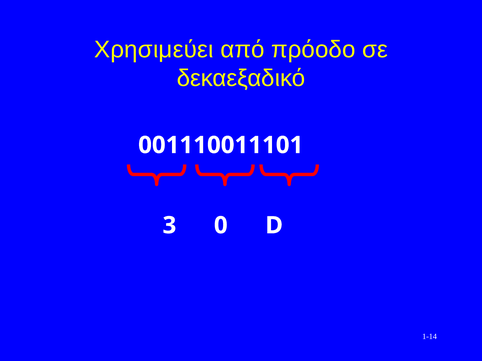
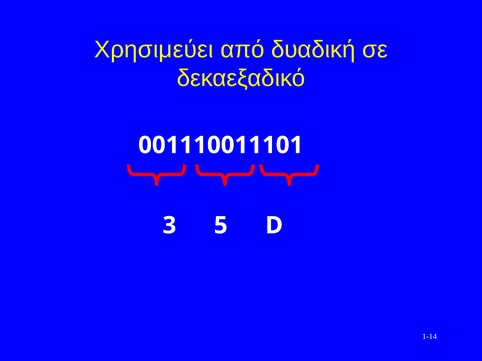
πρόοδο: πρόοδο -> δυαδική (313, 49)
0: 0 -> 5 (221, 226)
